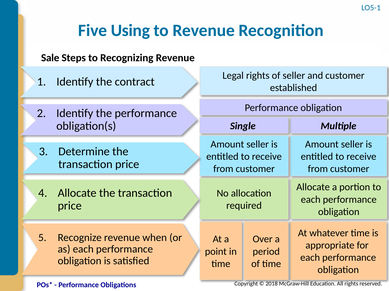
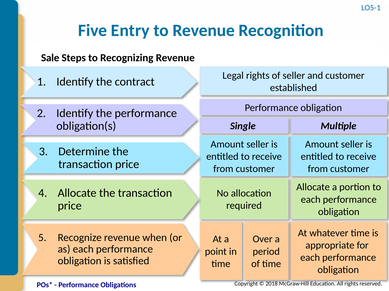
Using: Using -> Entry (130, 30)
